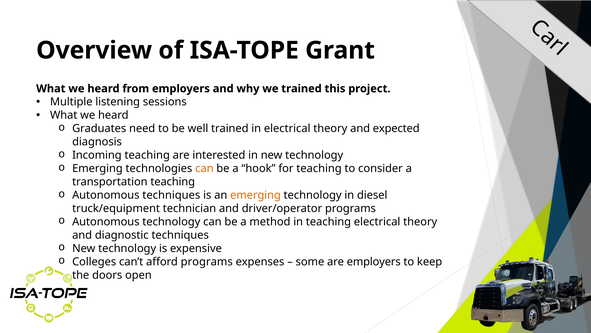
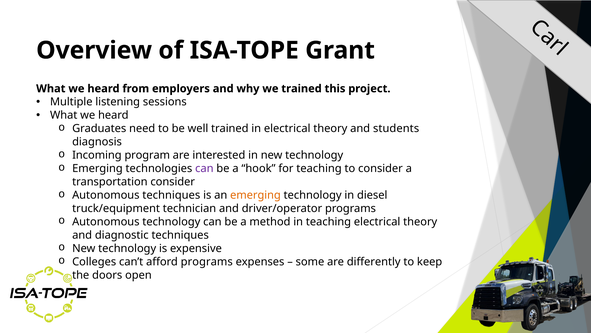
expected: expected -> students (396, 128)
Incoming teaching: teaching -> program (147, 155)
can colour: orange -> purple (204, 168)
transportation teaching: teaching -> consider (173, 182)
are employers: employers -> differently (374, 261)
